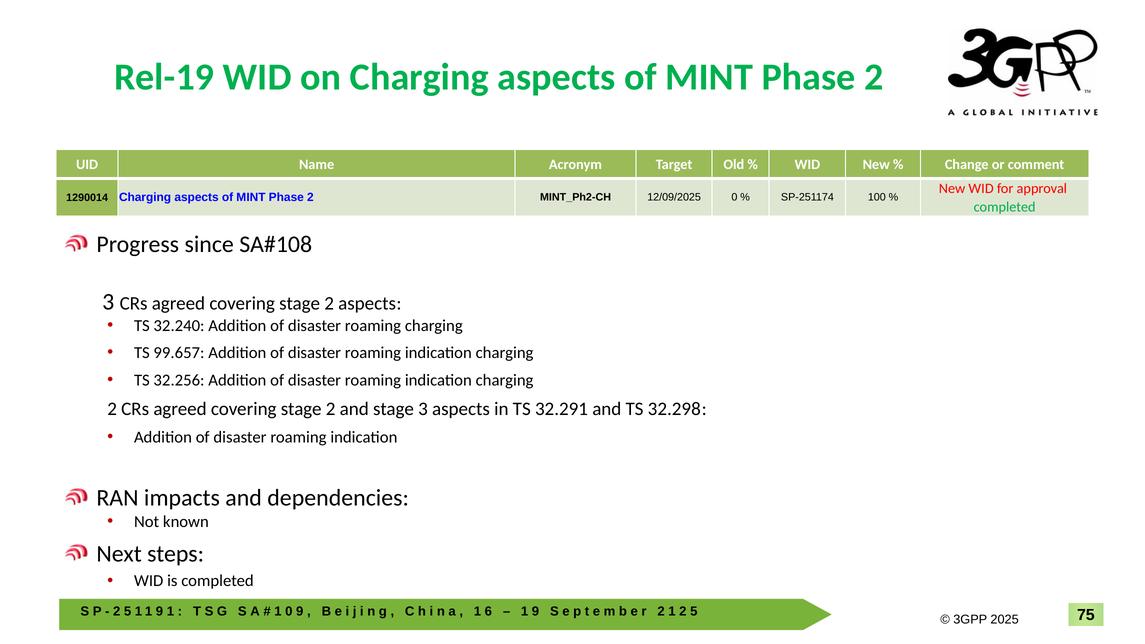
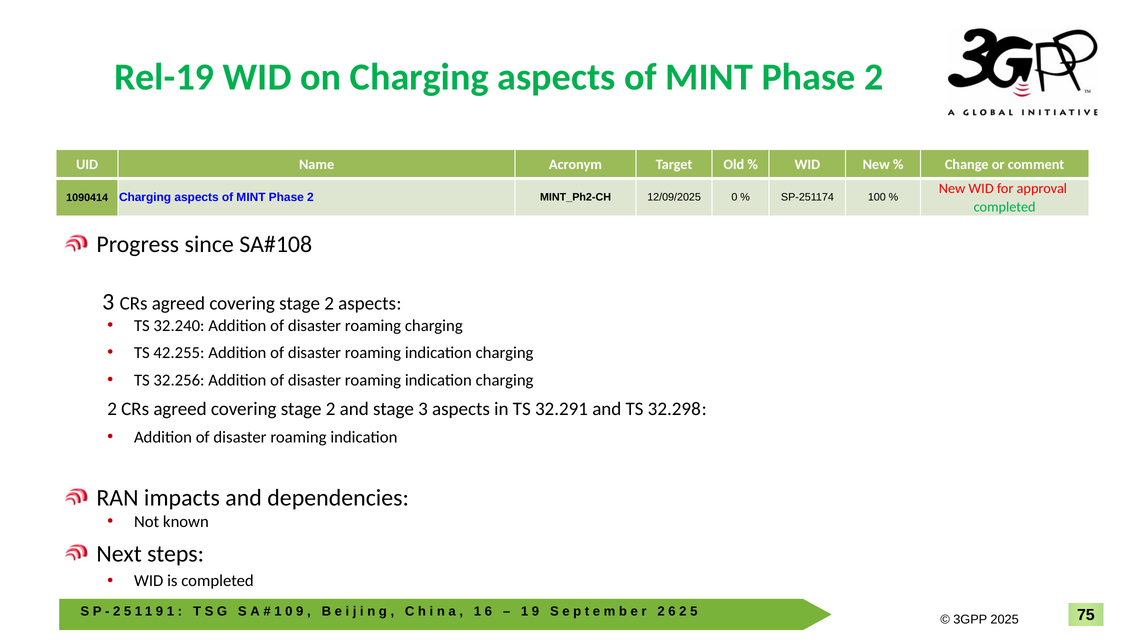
1290014: 1290014 -> 1090414 (87, 198)
99.657: 99.657 -> 42.255 (179, 353)
2 1: 1 -> 6 (672, 612)
